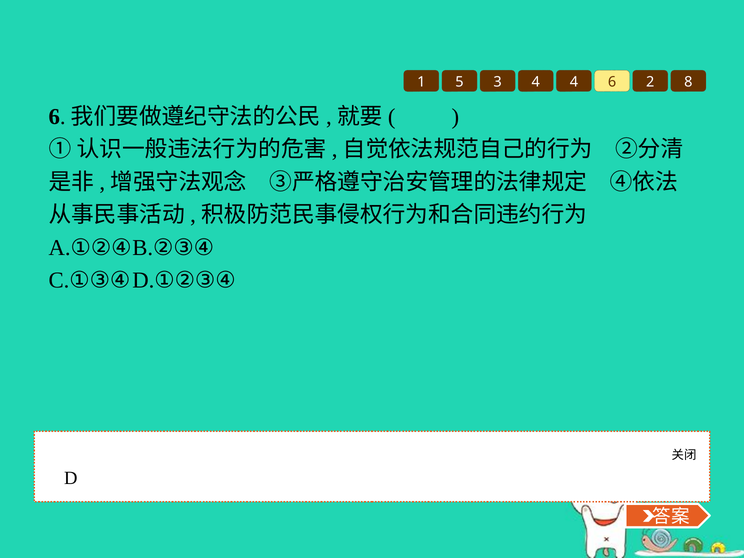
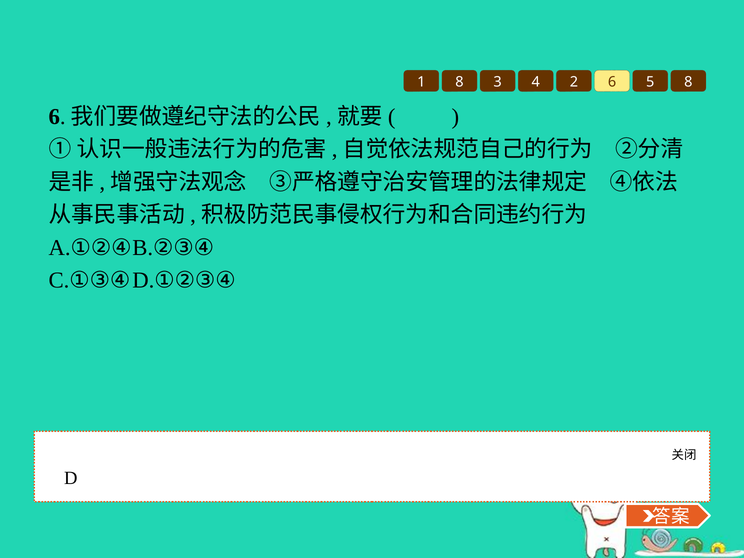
1 5: 5 -> 8 (459, 82)
4 4: 4 -> 2 (574, 82)
2: 2 -> 5 (650, 82)
